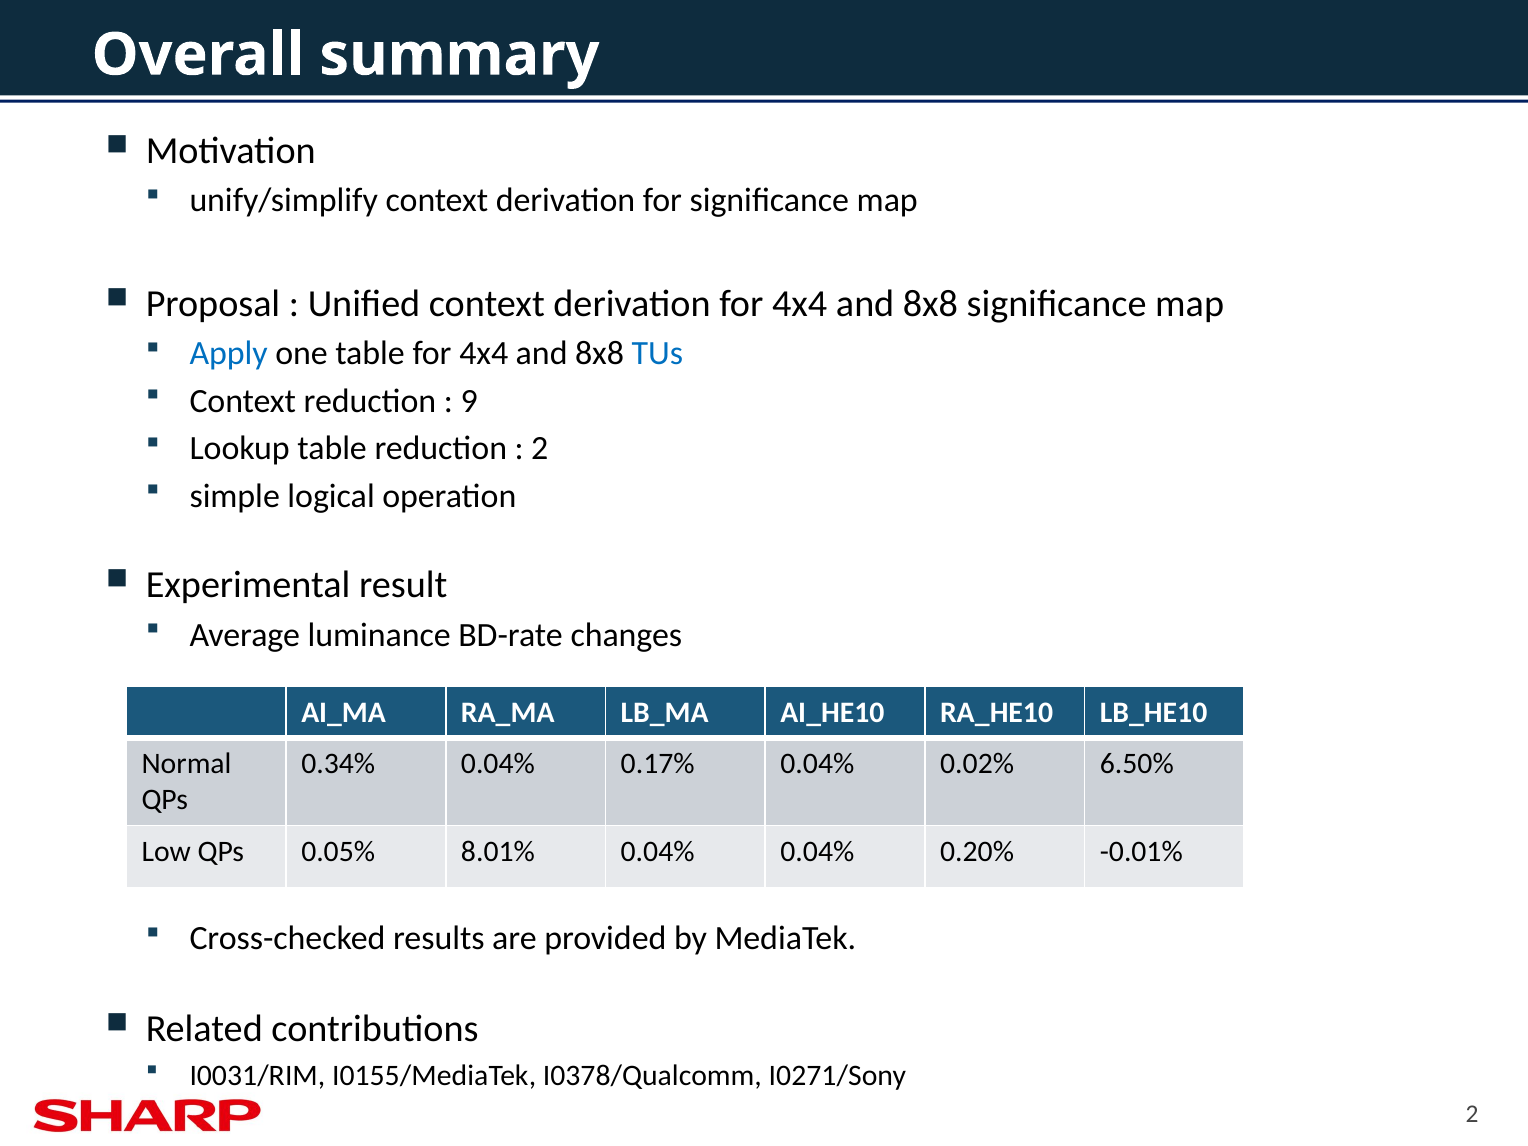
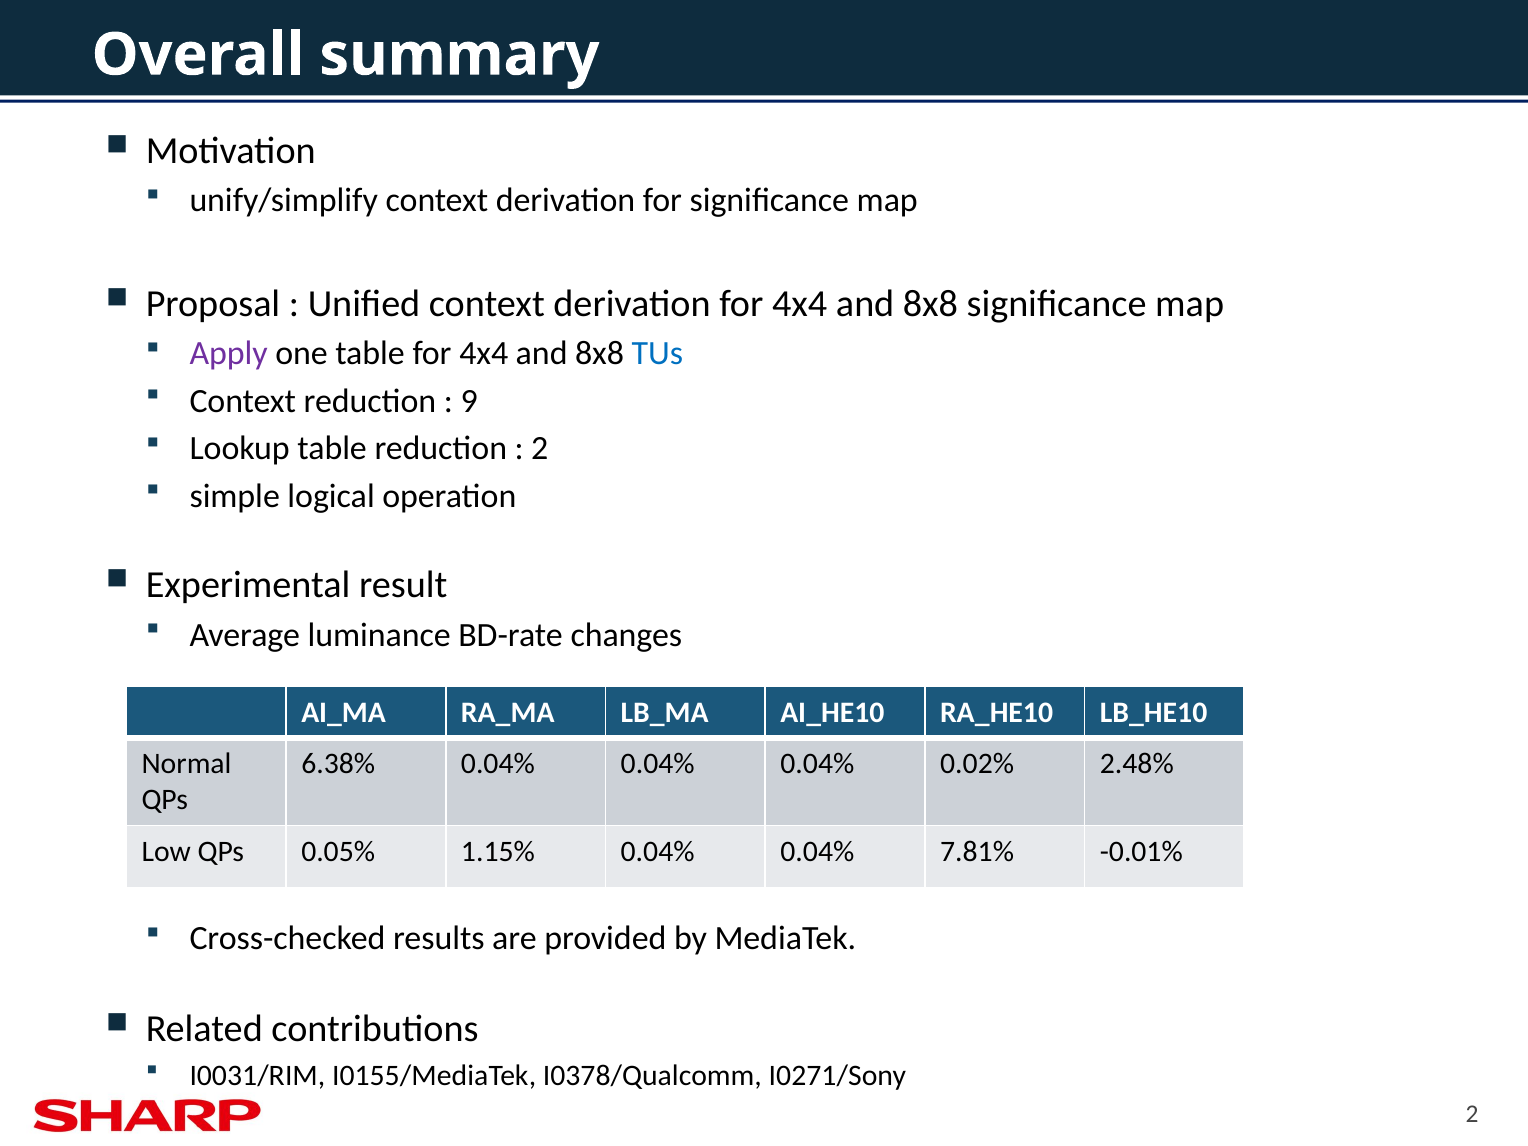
Apply colour: blue -> purple (229, 353)
0.34%: 0.34% -> 6.38% (338, 764)
0.17%: 0.17% -> 0.04% (658, 764)
6.50%: 6.50% -> 2.48% (1137, 764)
8.01%: 8.01% -> 1.15% (498, 852)
0.20%: 0.20% -> 7.81% (977, 852)
